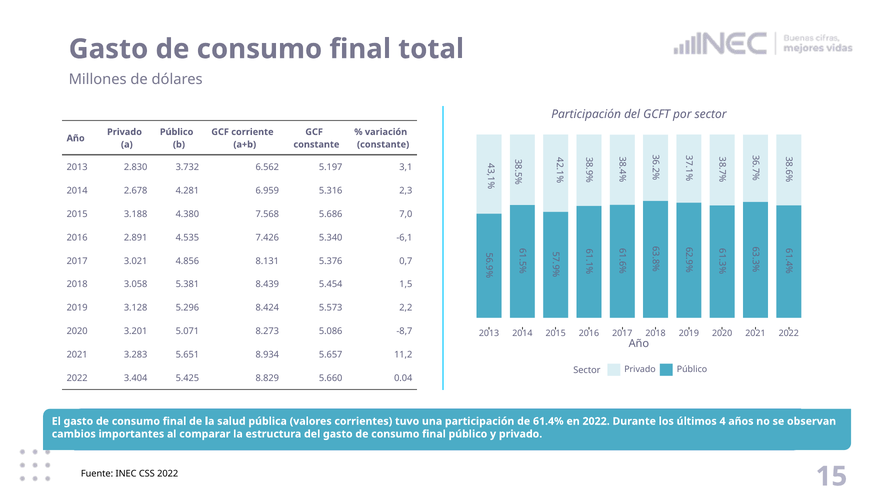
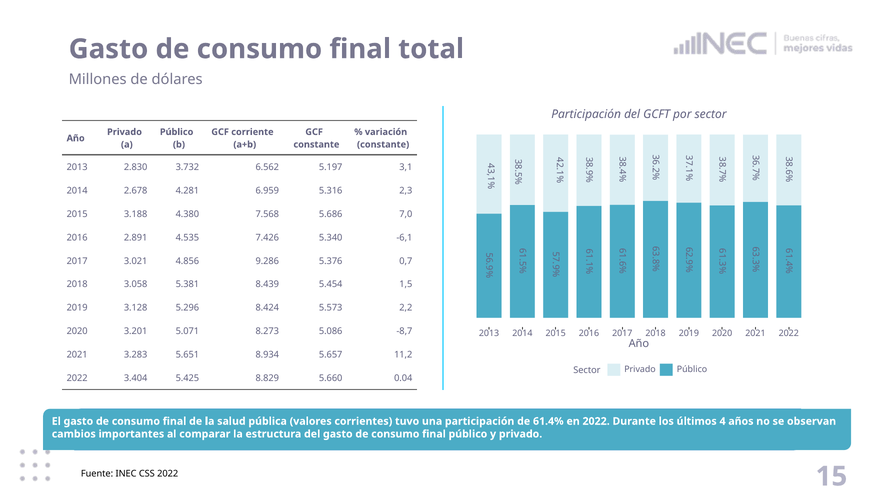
8.131: 8.131 -> 9.286 (267, 261)
